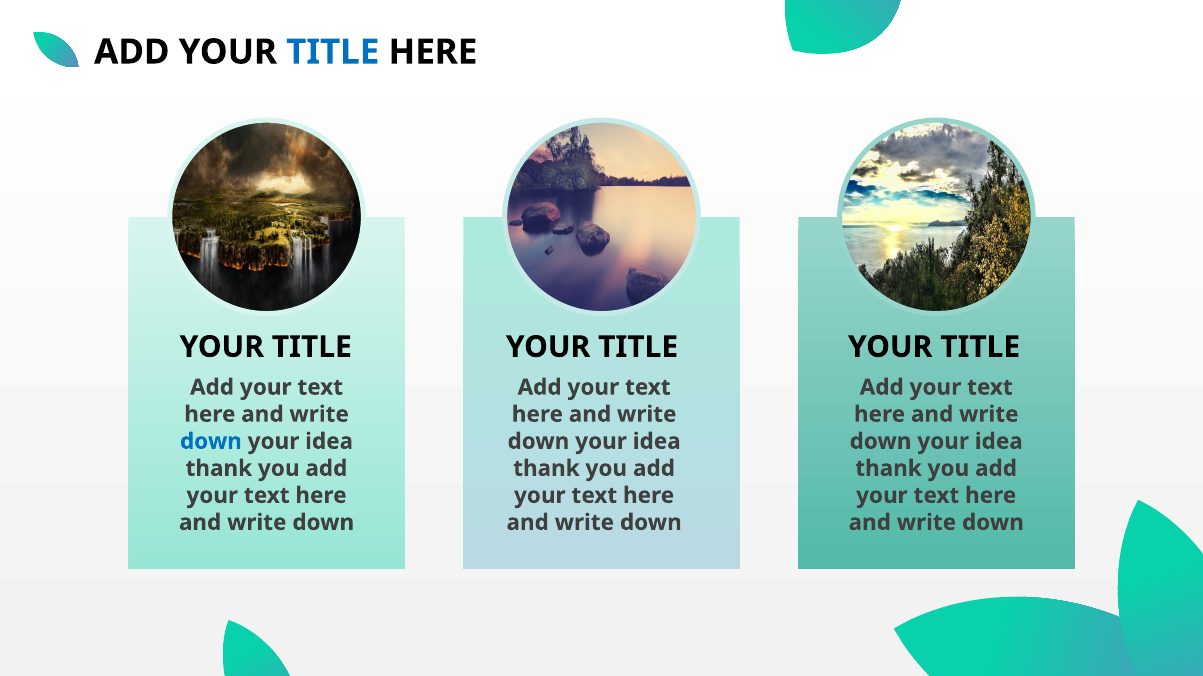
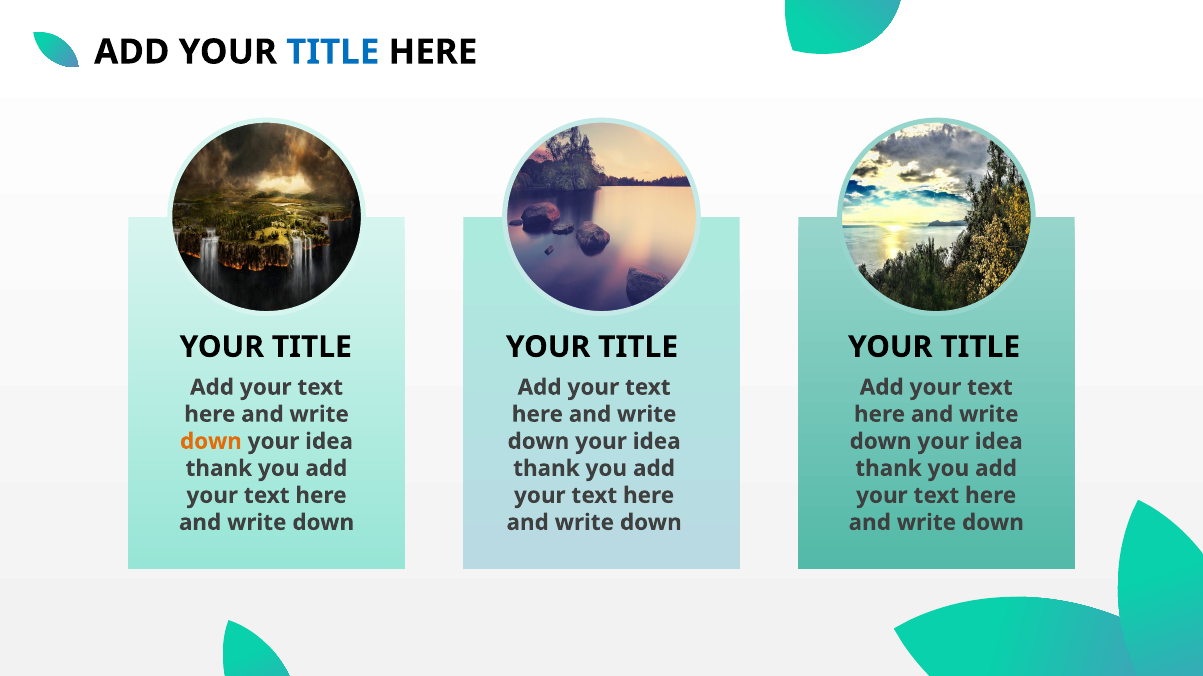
down colour: blue -> orange (211, 442)
